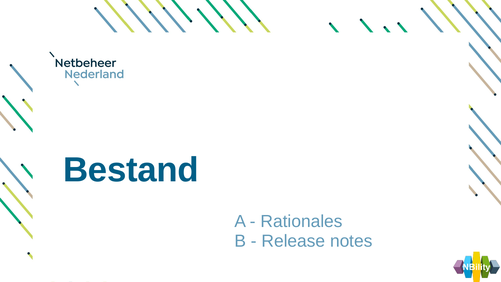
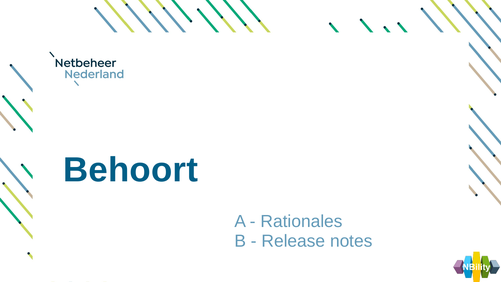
Bestand: Bestand -> Behoort (131, 170)
